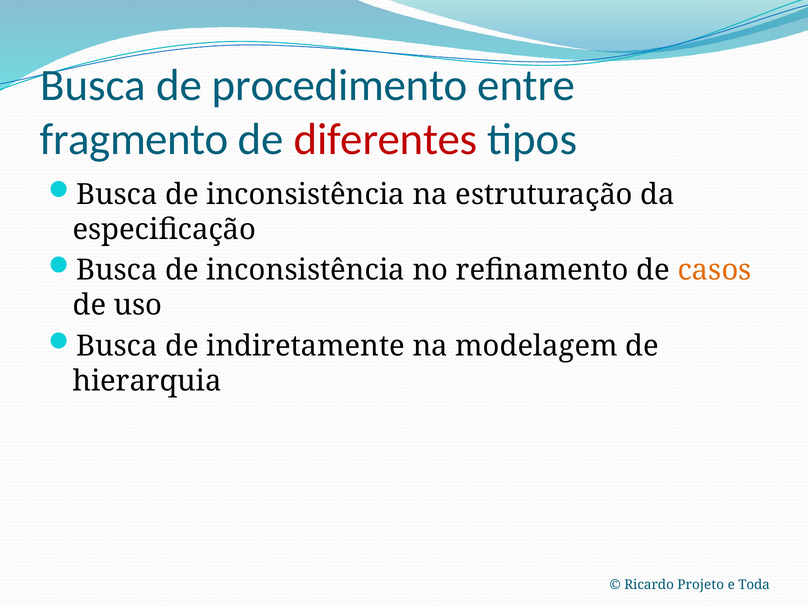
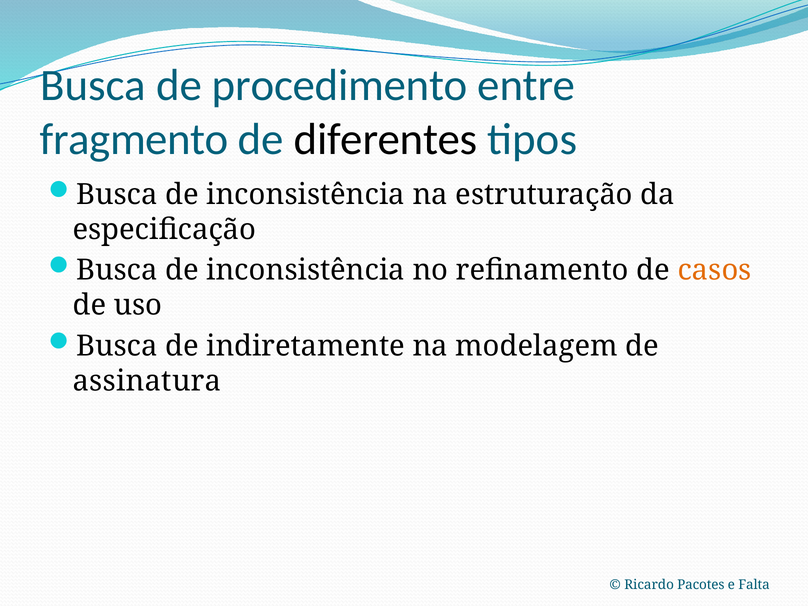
diferentes colour: red -> black (386, 139)
hierarquia: hierarquia -> assinatura (147, 381)
Projeto: Projeto -> Pacotes (701, 585)
Toda: Toda -> Falta (754, 585)
